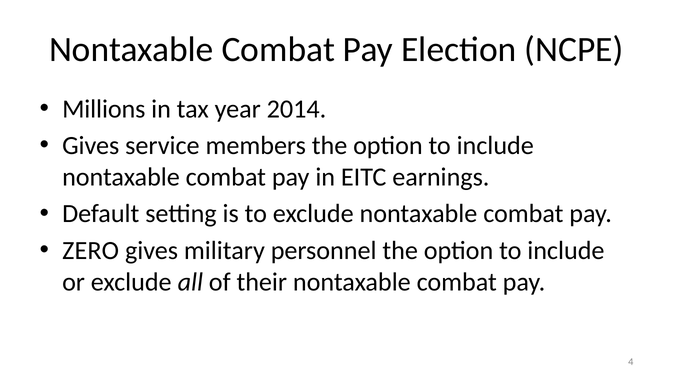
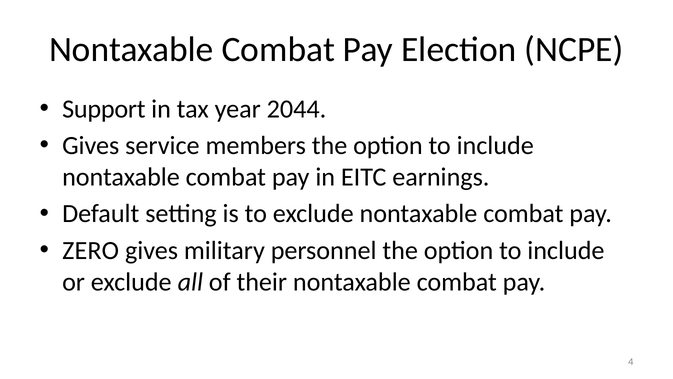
Millions: Millions -> Support (104, 109)
2014: 2014 -> 2044 (297, 109)
